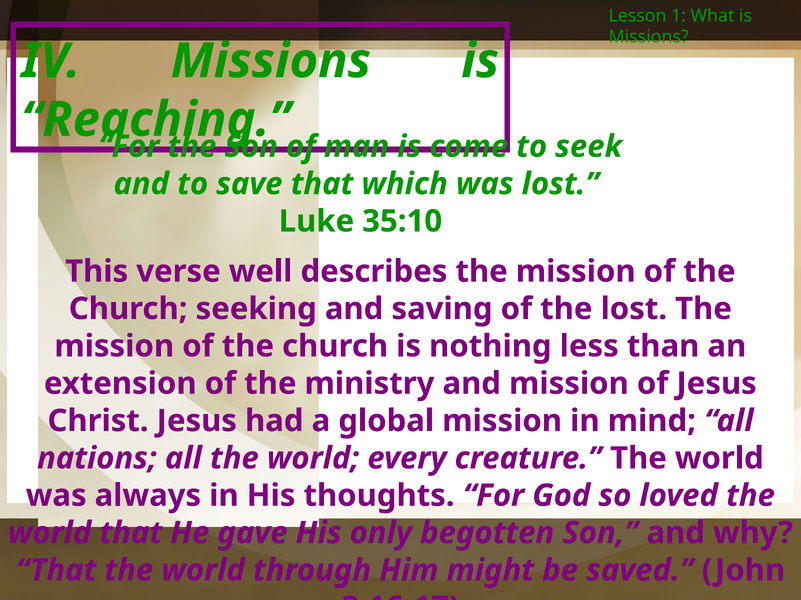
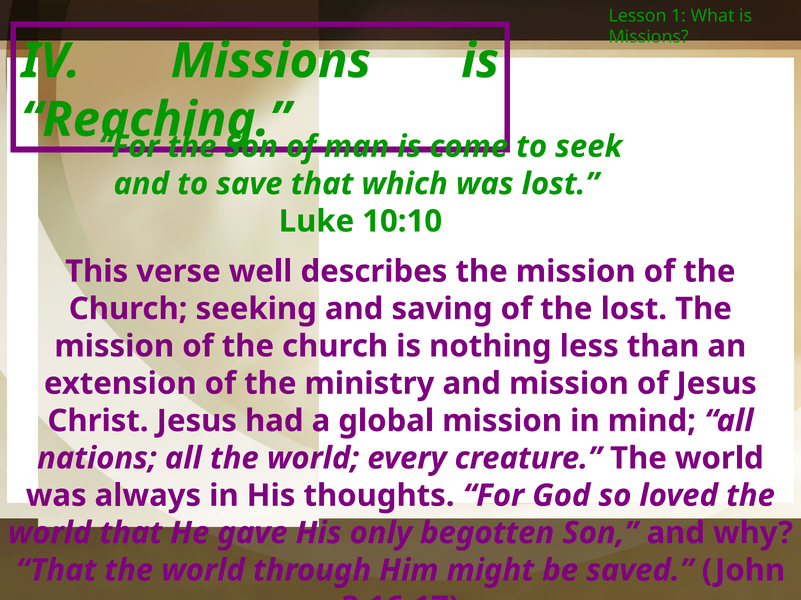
35:10: 35:10 -> 10:10 (402, 222)
